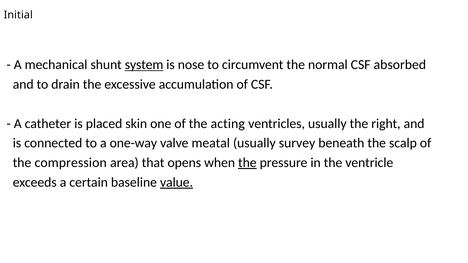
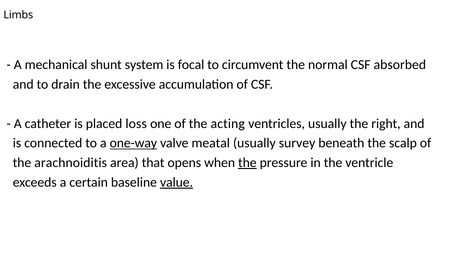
Initial: Initial -> Limbs (18, 15)
system underline: present -> none (144, 65)
nose: nose -> focal (191, 65)
skin: skin -> loss (136, 124)
one-way underline: none -> present (133, 143)
compression: compression -> arachnoiditis (71, 163)
